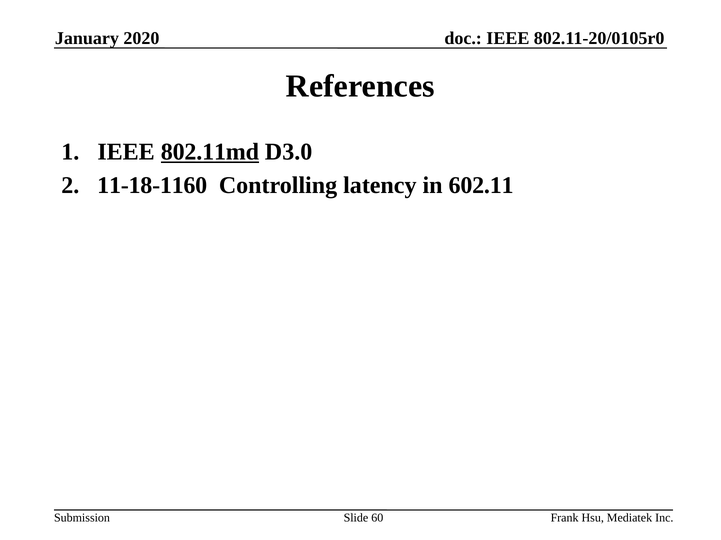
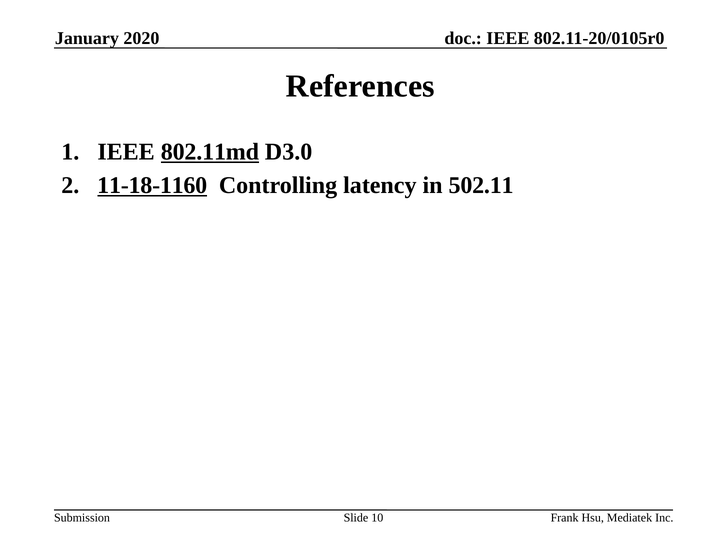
11-18-1160 underline: none -> present (152, 186)
602.11: 602.11 -> 502.11 (481, 186)
60: 60 -> 10 (377, 519)
